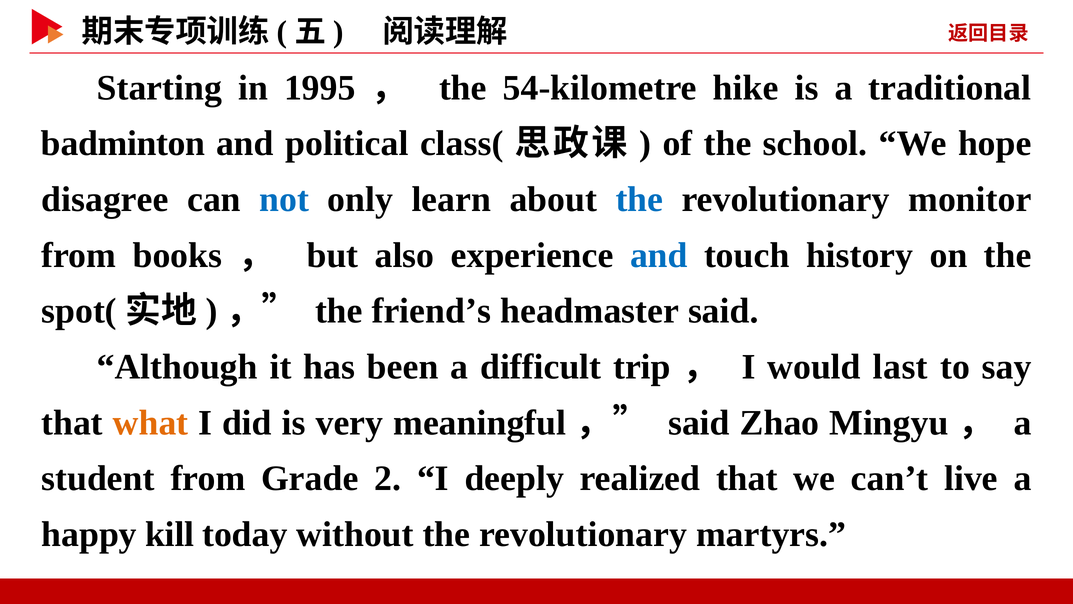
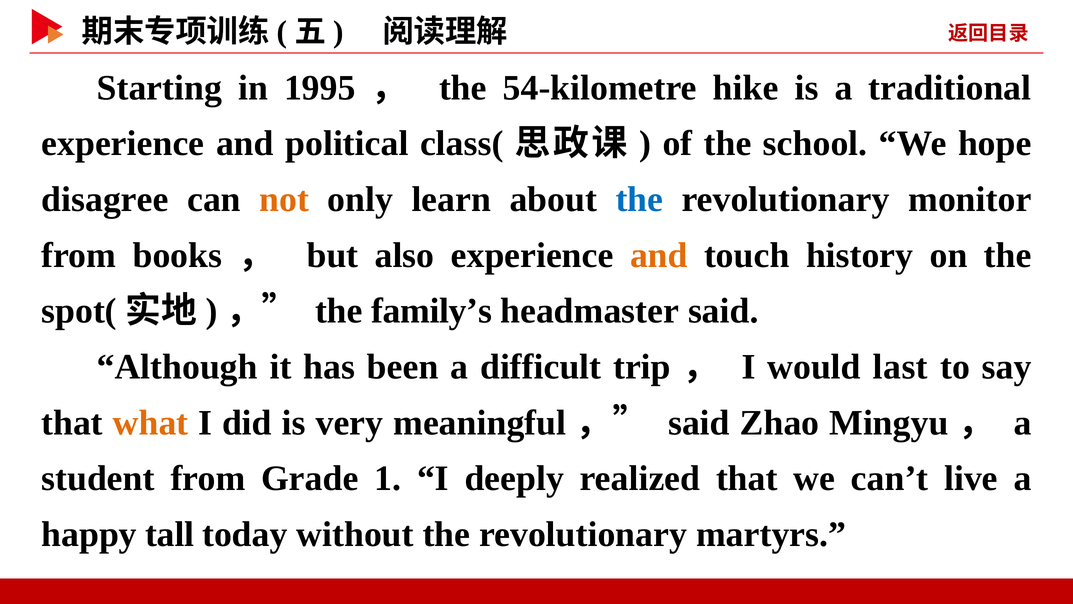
badminton: badminton -> experience (123, 144)
not colour: blue -> orange (284, 199)
and colour: blue -> orange (659, 255)
friend’s: friend’s -> family’s (432, 311)
2: 2 -> 1 (388, 478)
kill: kill -> tall (170, 534)
